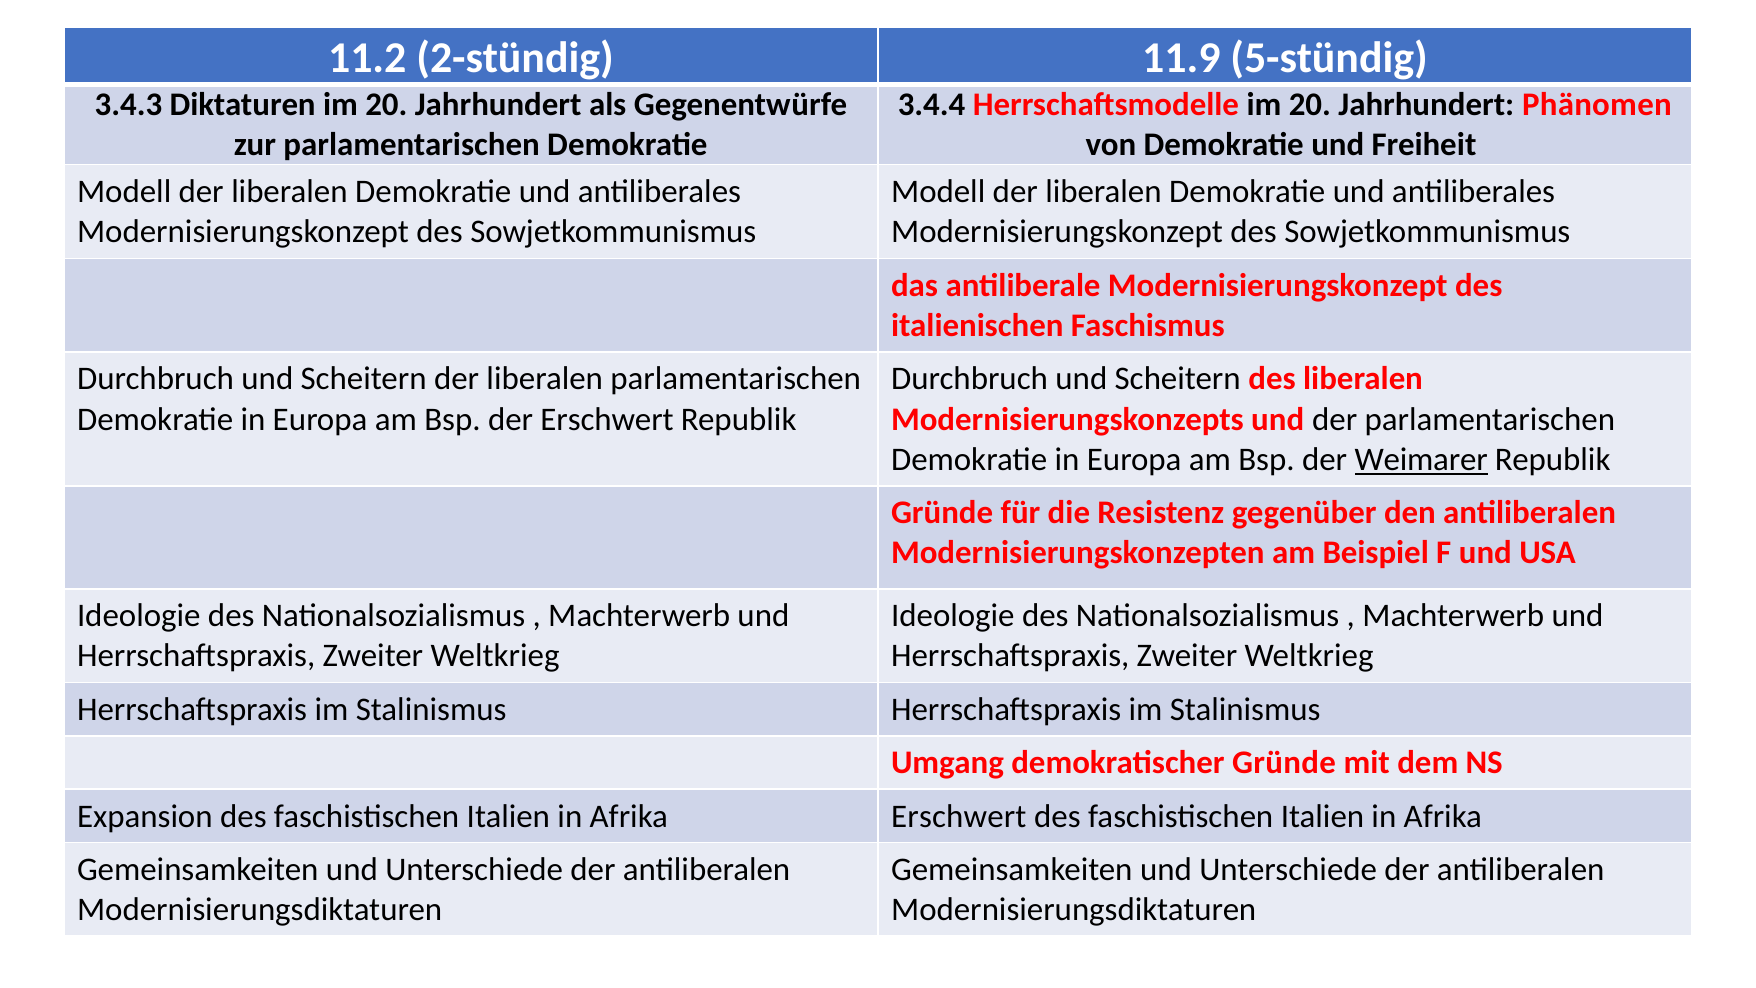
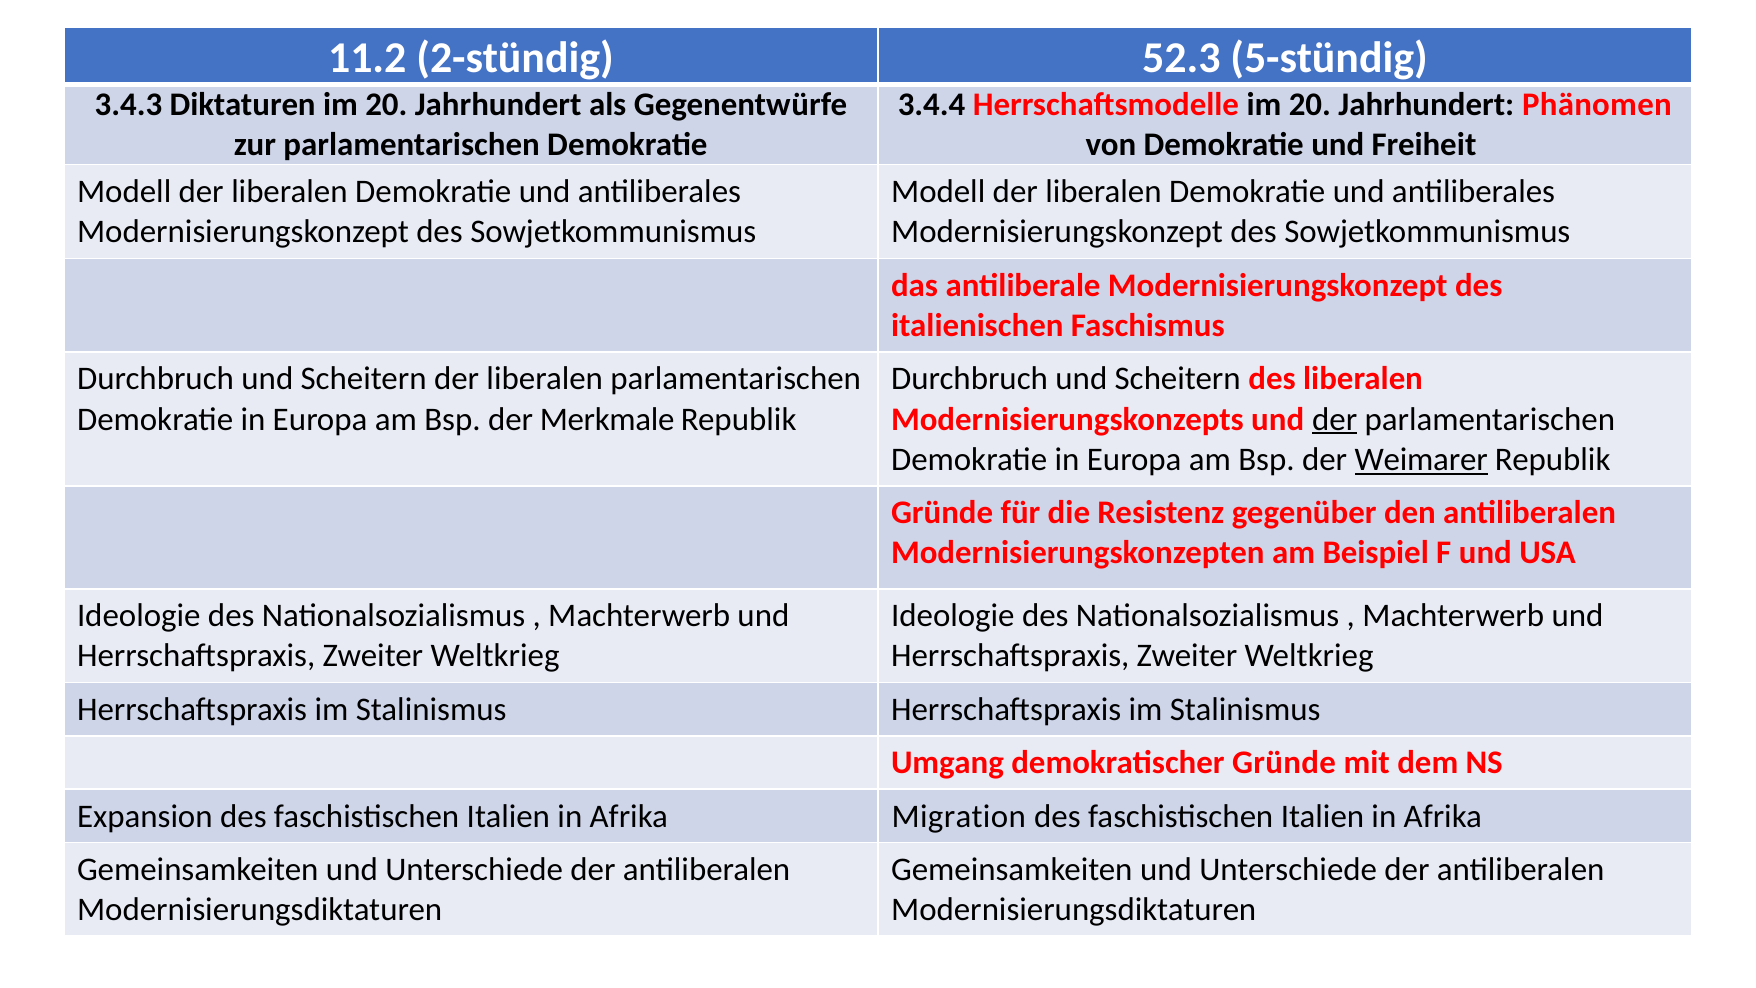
11.9: 11.9 -> 52.3 (1181, 58)
der Erschwert: Erschwert -> Merkmale (607, 419)
der underline: none -> present (1335, 419)
Afrika Erschwert: Erschwert -> Migration (959, 816)
